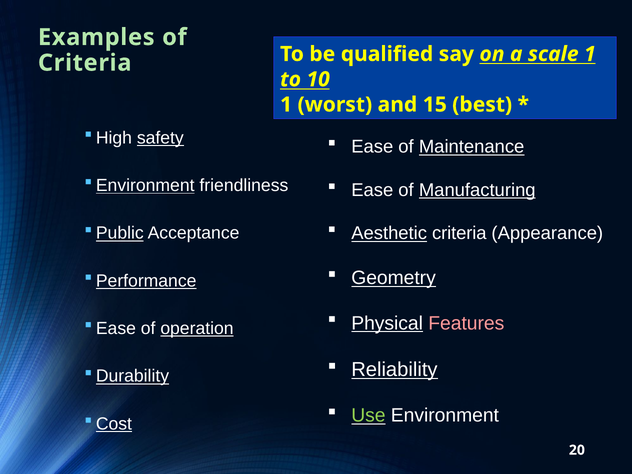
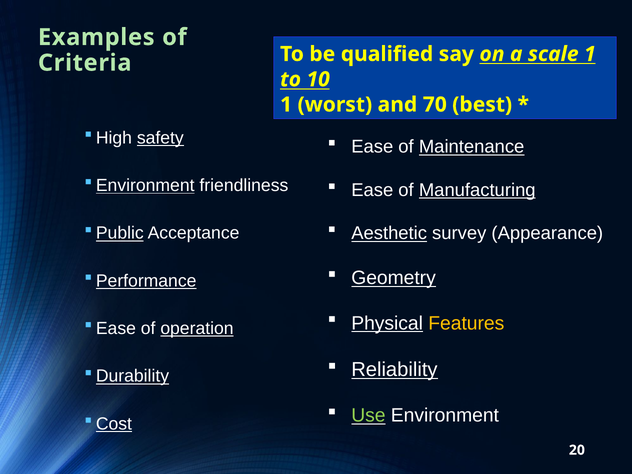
15: 15 -> 70 (435, 105)
Aesthetic criteria: criteria -> survey (459, 233)
Features colour: pink -> yellow (466, 323)
